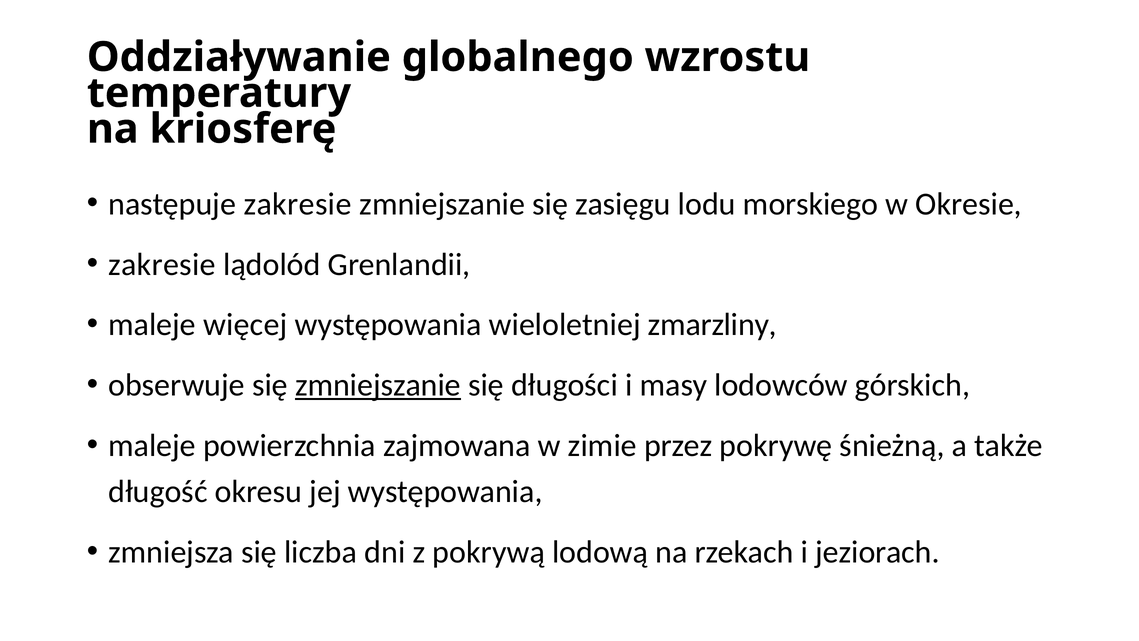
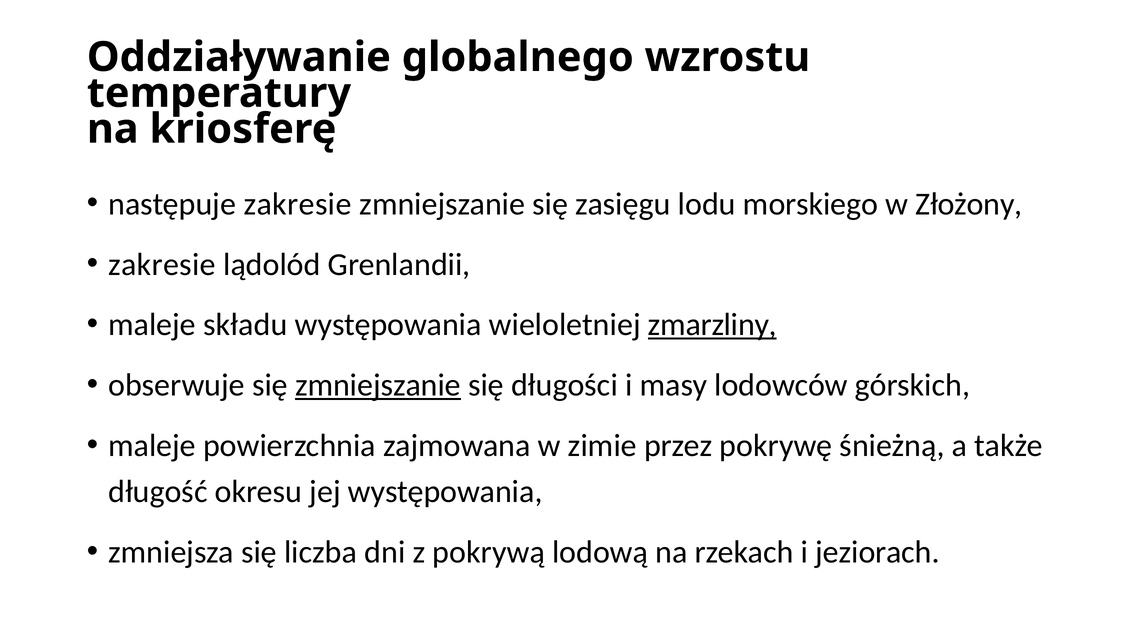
Okresie: Okresie -> Złożony (969, 204)
więcej: więcej -> składu (245, 325)
zmarzliny underline: none -> present (712, 325)
